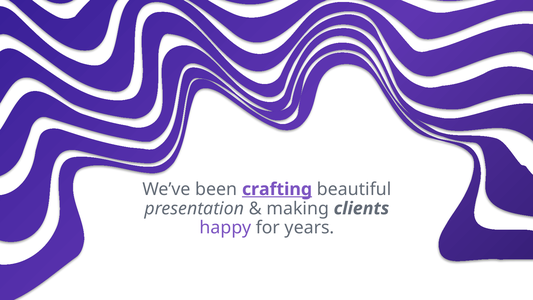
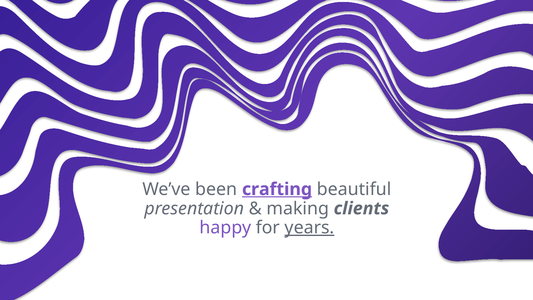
years underline: none -> present (309, 228)
